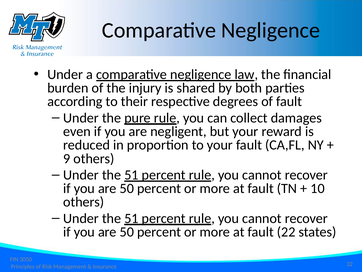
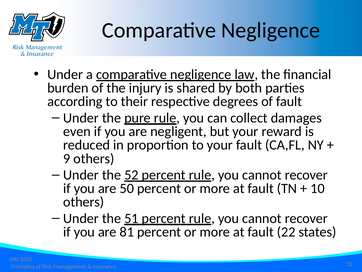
51: 51 -> 52 (131, 175)
50: 50 -> 81 (127, 232)
